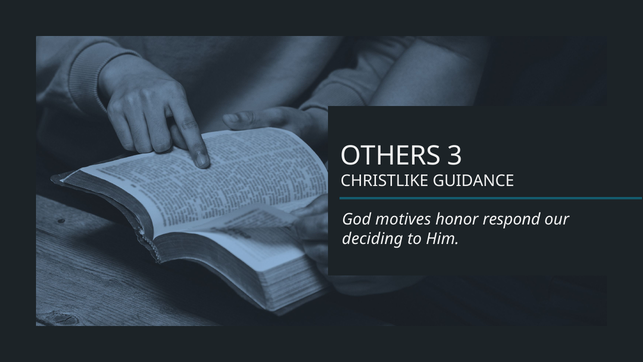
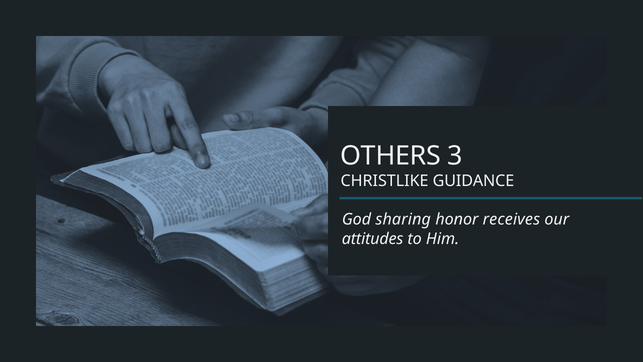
motives: motives -> sharing (403, 219)
respond: respond -> receives (511, 219)
deciding: deciding -> attitudes (373, 239)
